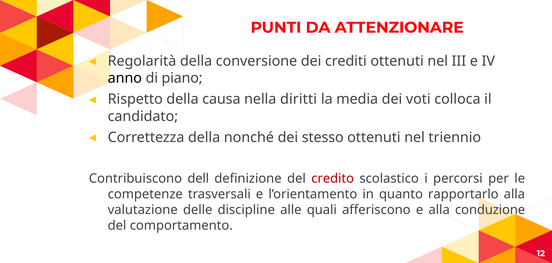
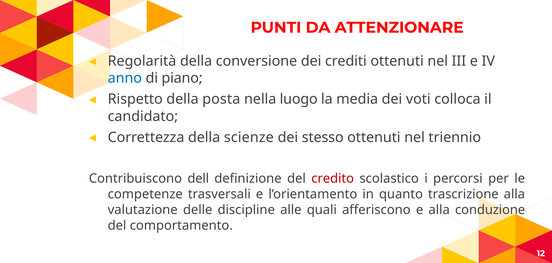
anno colour: black -> blue (125, 78)
causa: causa -> posta (221, 99)
diritti: diritti -> luogo (299, 99)
nonché: nonché -> scienze (249, 137)
rapportarlo: rapportarlo -> trascrizione (463, 194)
